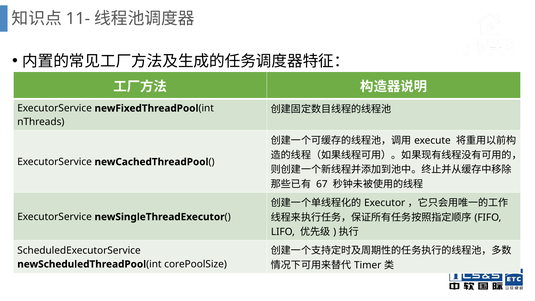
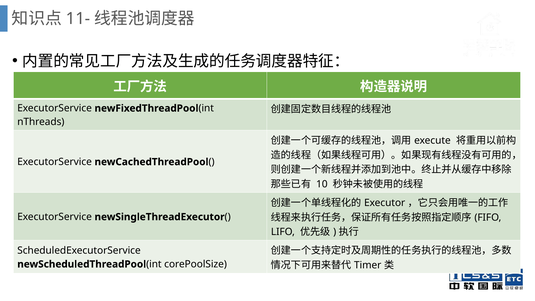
67: 67 -> 10 (322, 184)
